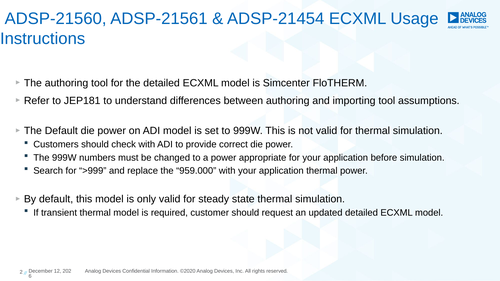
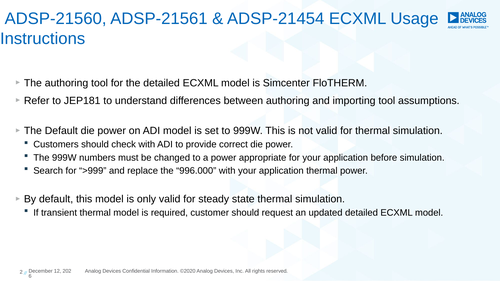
959.000: 959.000 -> 996.000 (196, 171)
